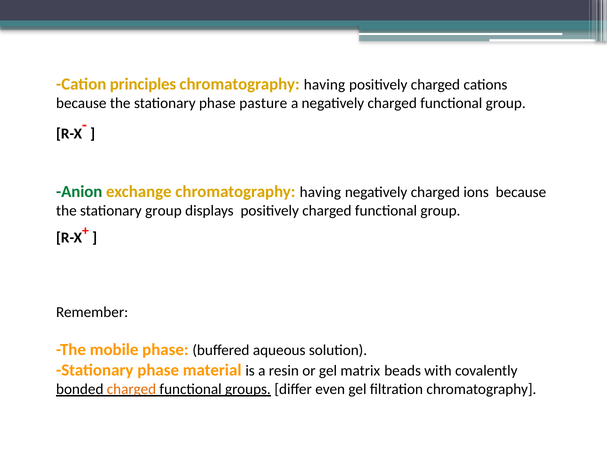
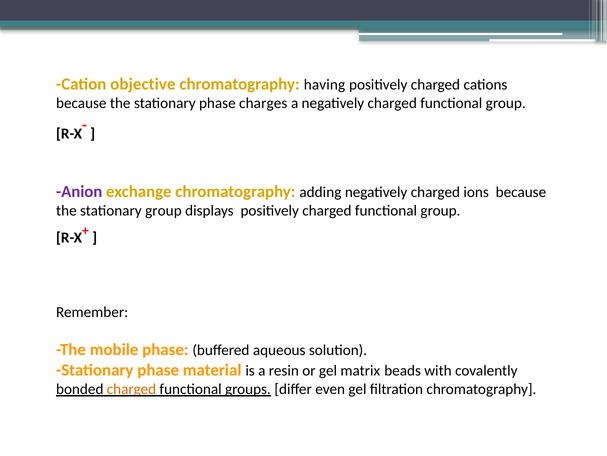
principles: principles -> objective (143, 84)
pasture: pasture -> charges (263, 103)
Anion colour: green -> purple (79, 191)
exchange chromatography having: having -> adding (320, 192)
